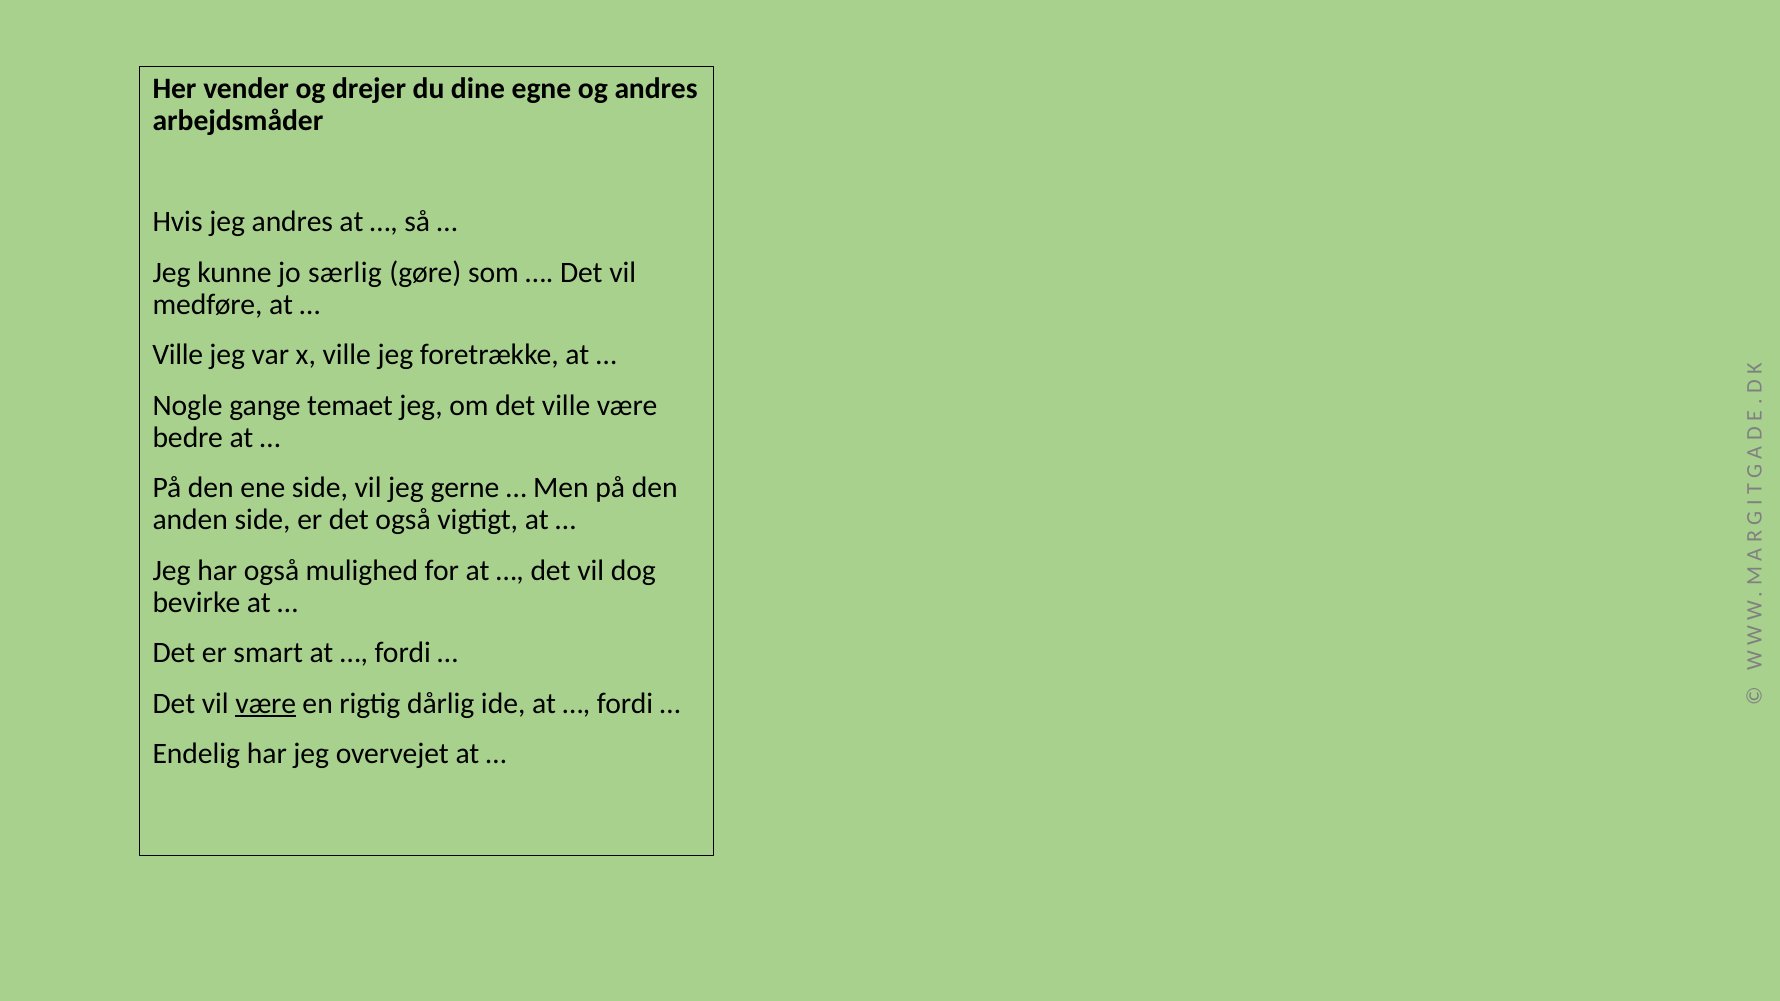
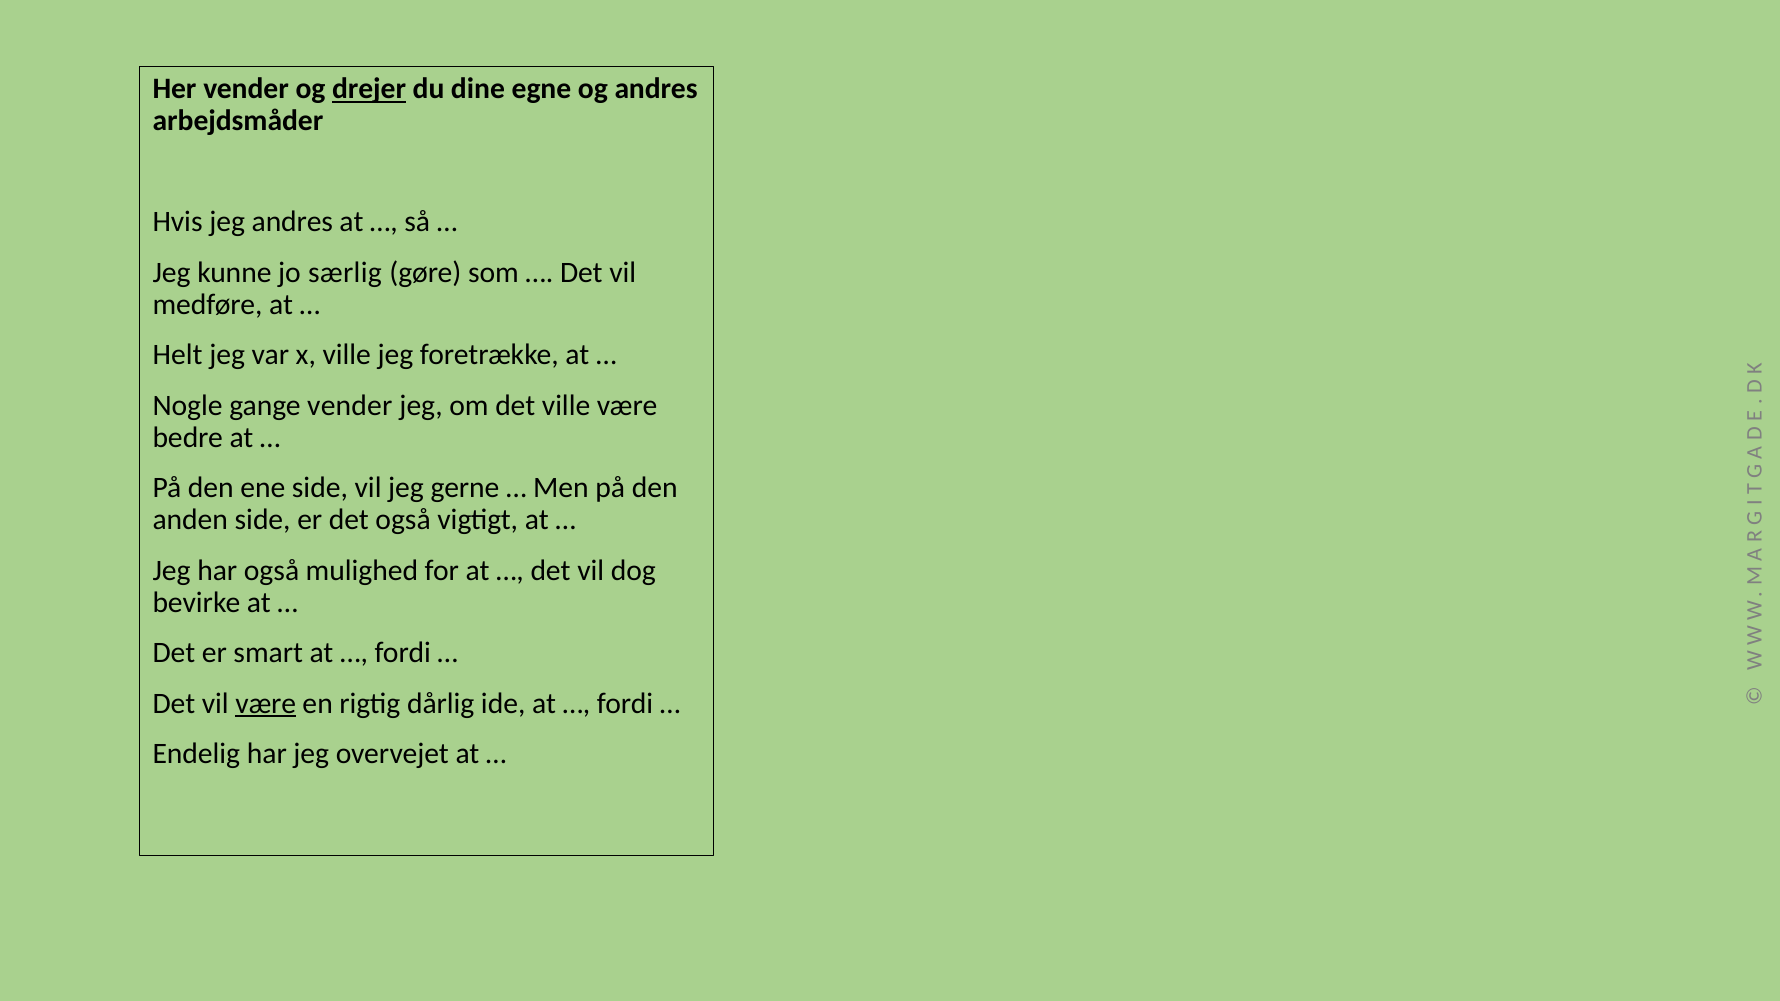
drejer underline: none -> present (369, 89)
Ville: Ville -> Helt (178, 355)
gange temaet: temaet -> vender (350, 406)
